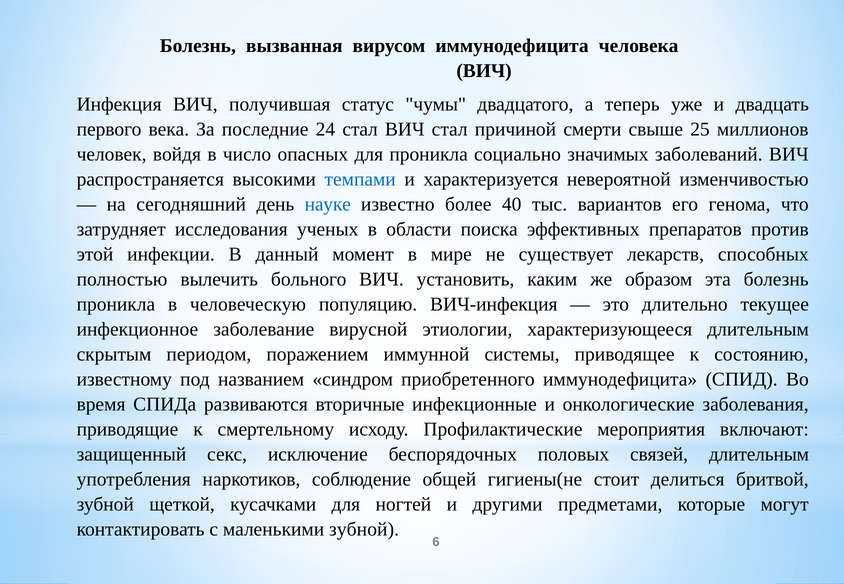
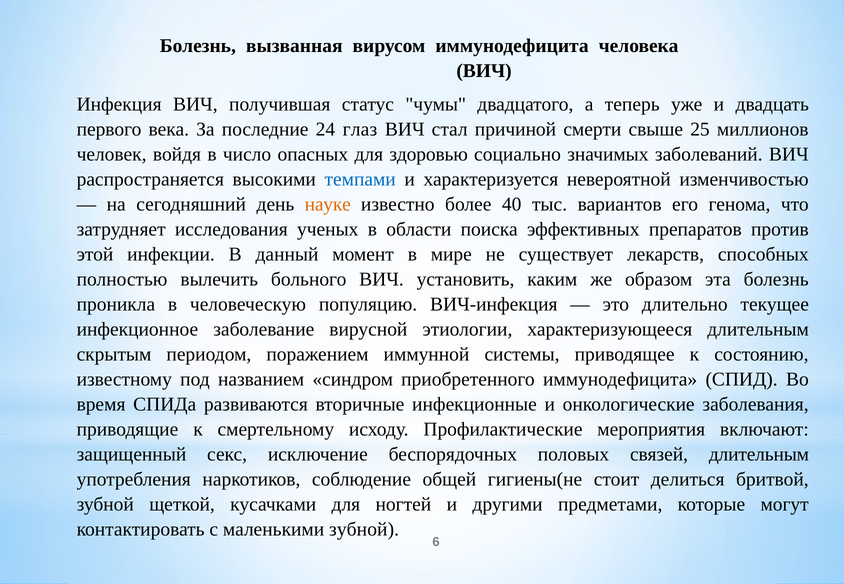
24 стал: стал -> глаз (360, 129)
для проникла: проникла -> здоровью (429, 154)
науке colour: blue -> orange (328, 204)
